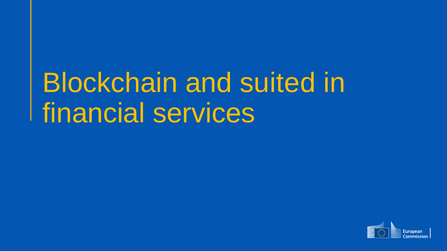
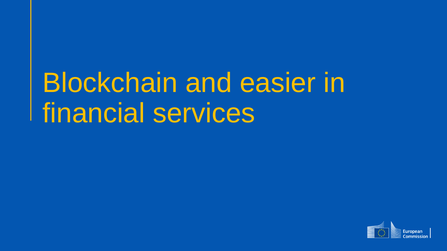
suited: suited -> easier (278, 83)
